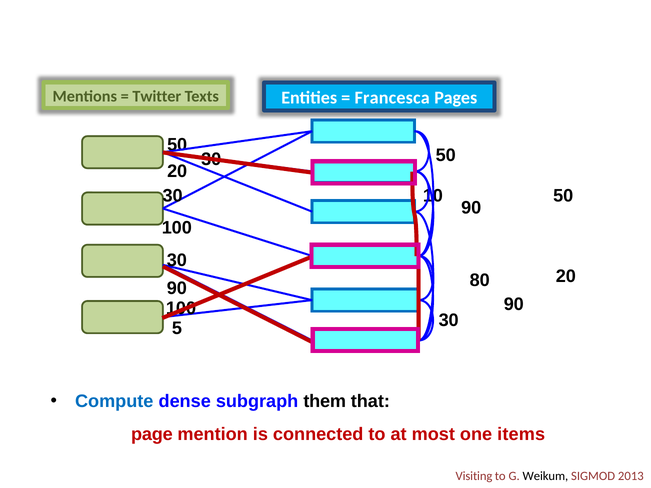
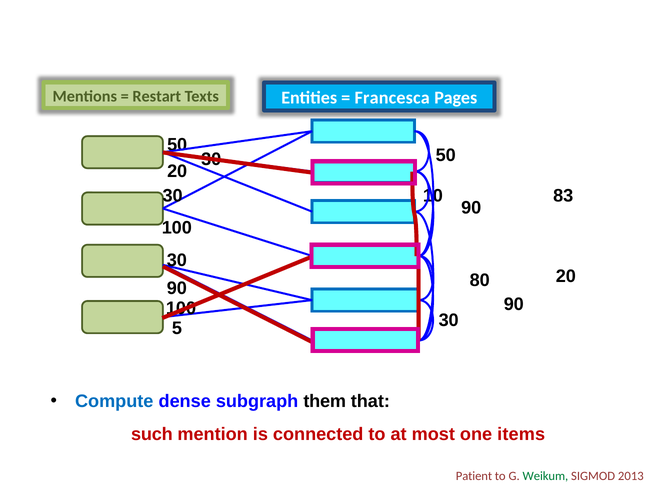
Twitter: Twitter -> Restart (157, 96)
10 50: 50 -> 83 (563, 196)
page: page -> such (152, 434)
Visiting: Visiting -> Patient (474, 476)
Weikum colour: black -> green (545, 476)
